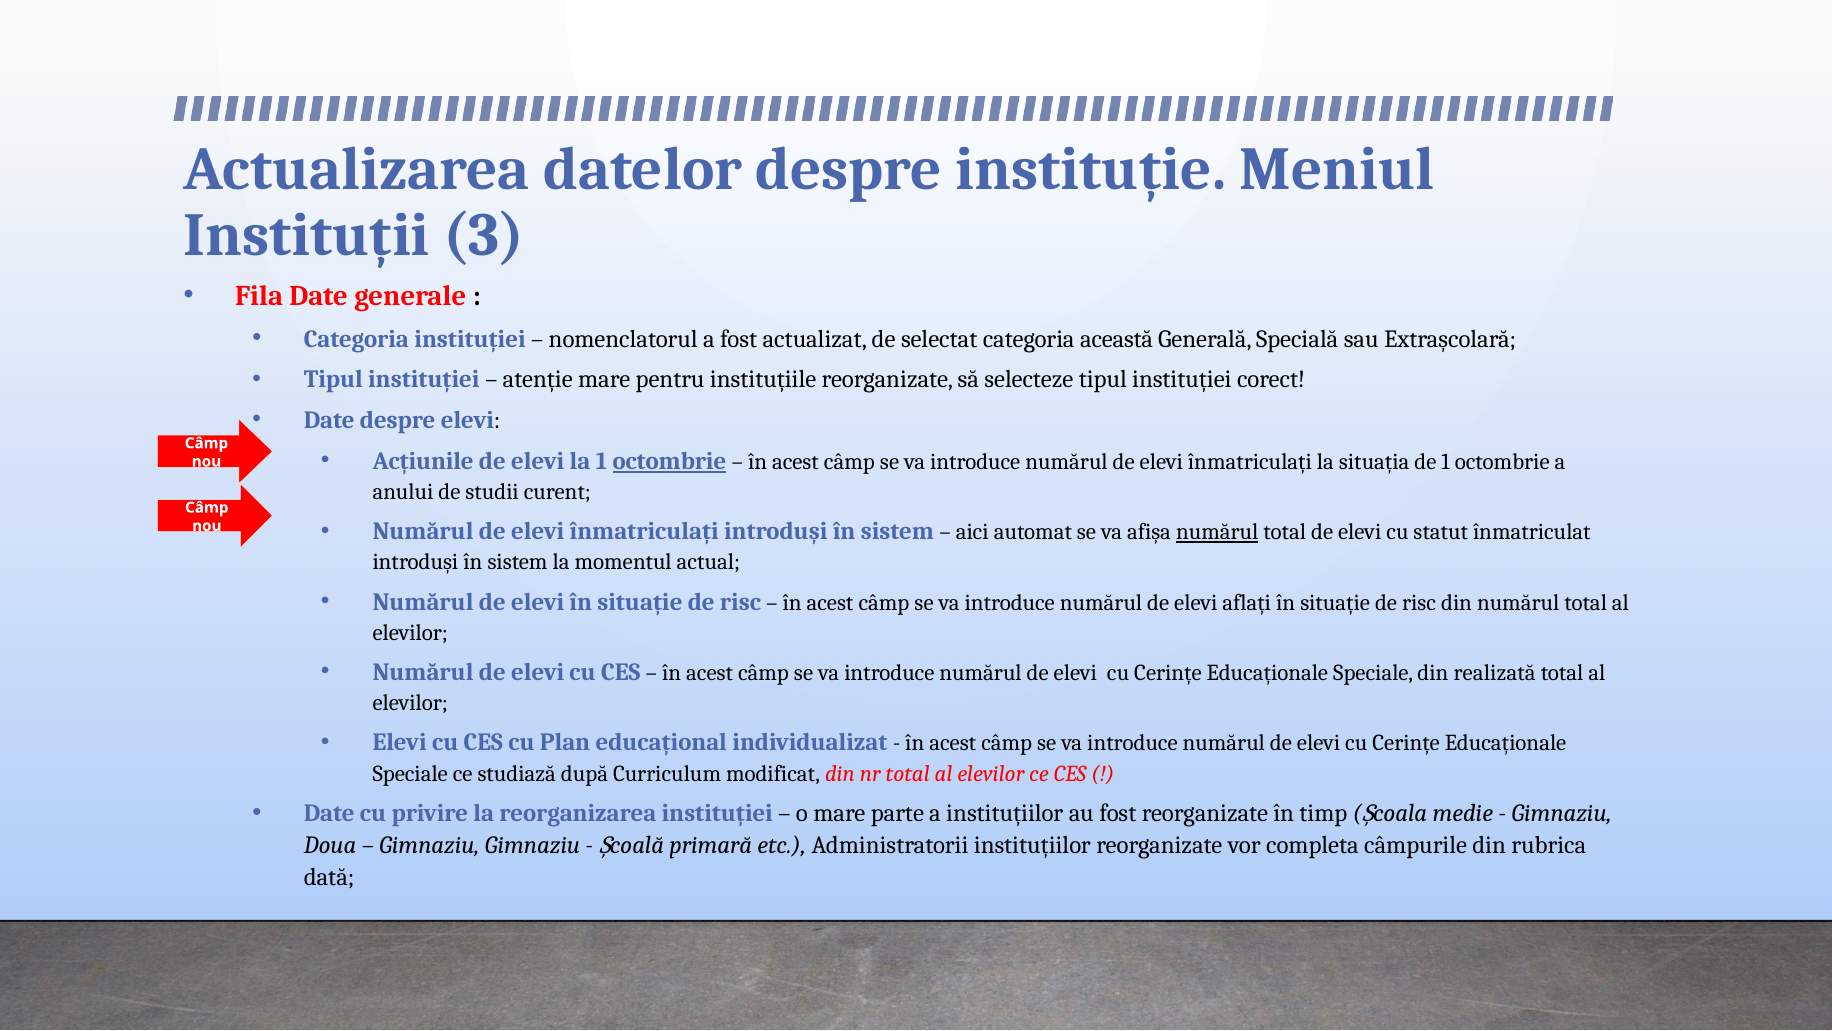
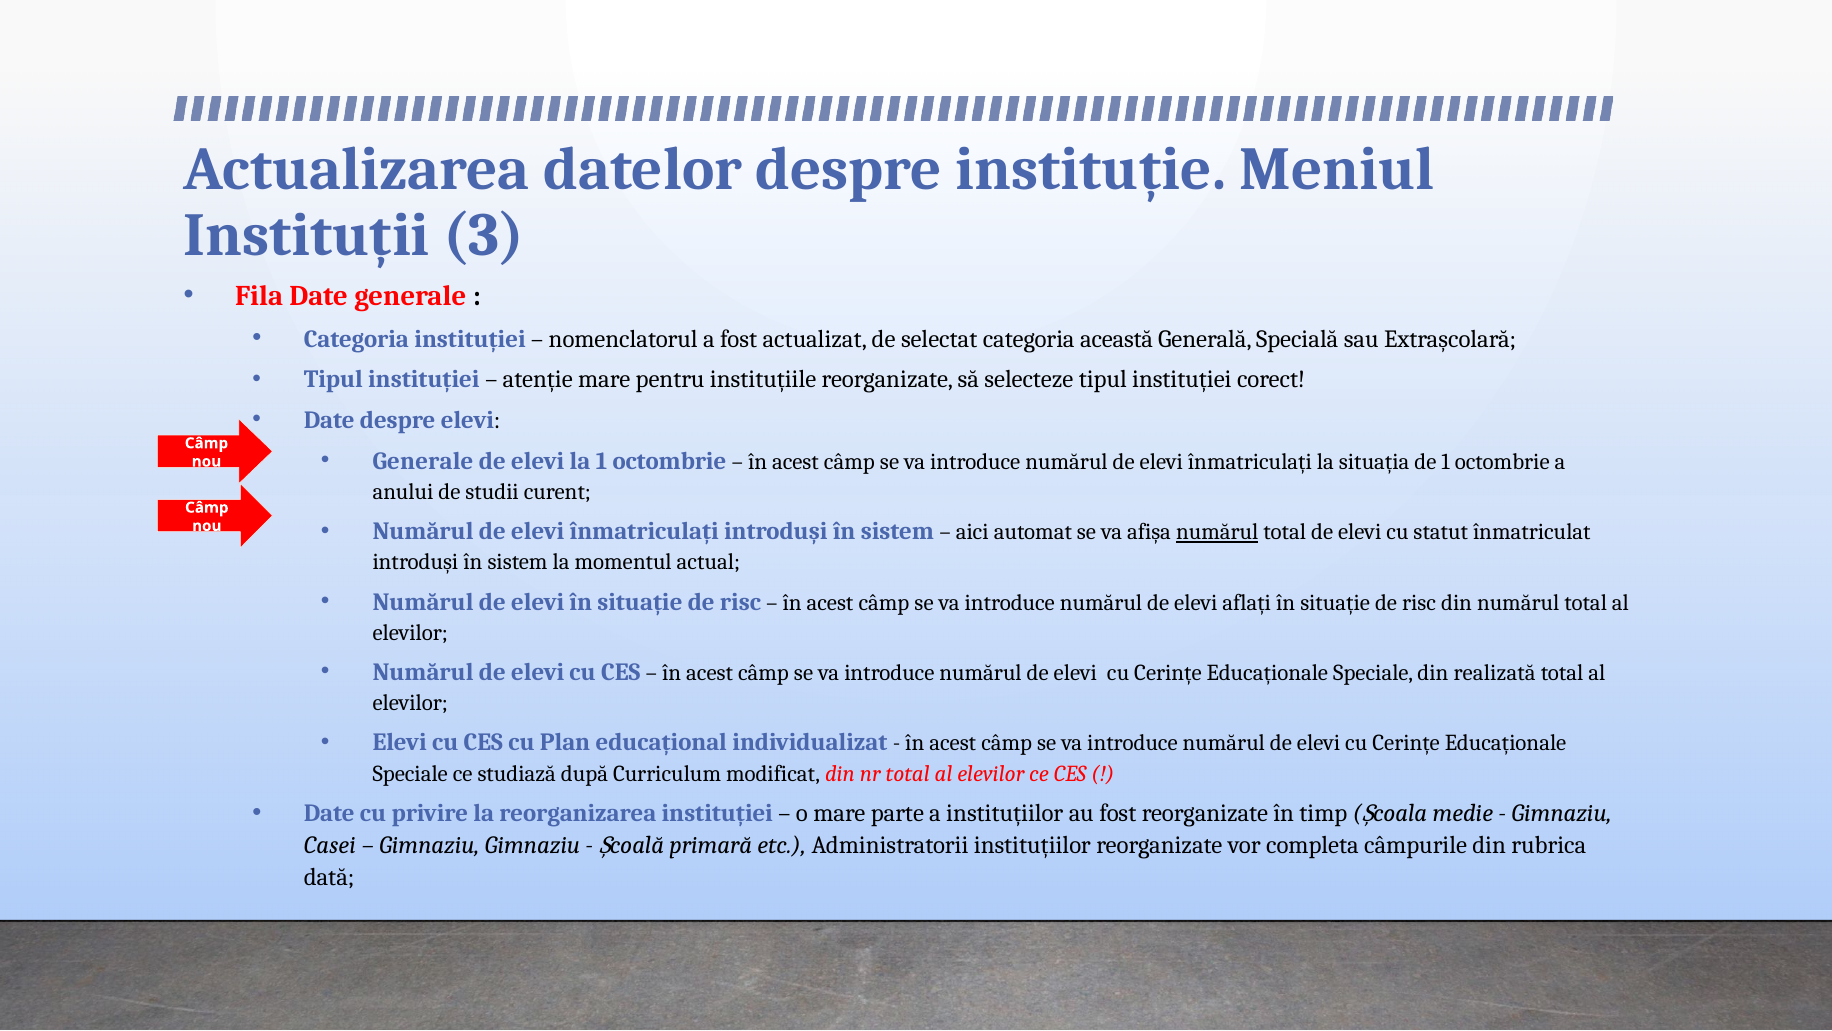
Acțiunile: Acțiunile -> Generale (423, 461)
octombrie underline: present -> none (669, 461)
Doua: Doua -> Casei (330, 845)
